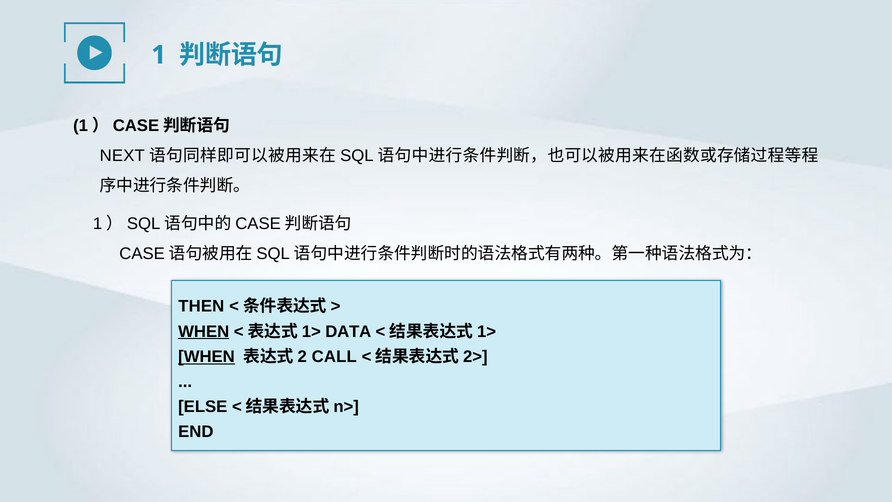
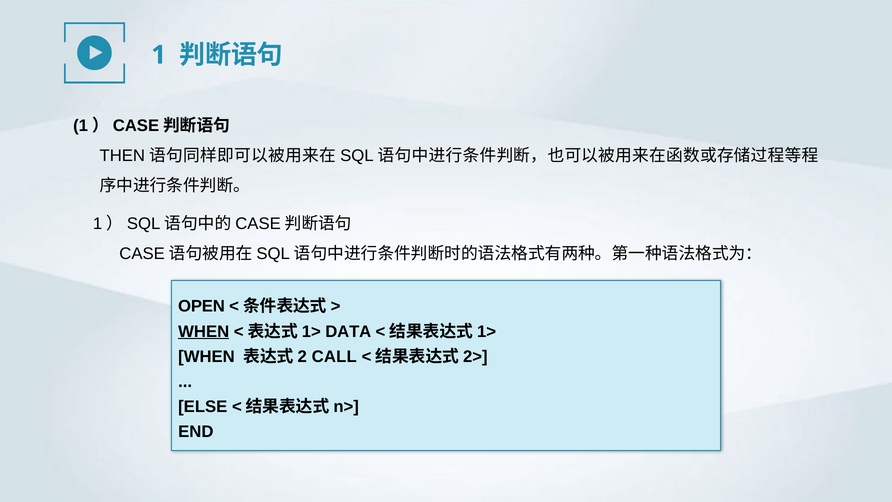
NEXT: NEXT -> THEN (122, 156)
THEN: THEN -> OPEN (201, 306)
WHEN underline: present -> none (206, 356)
